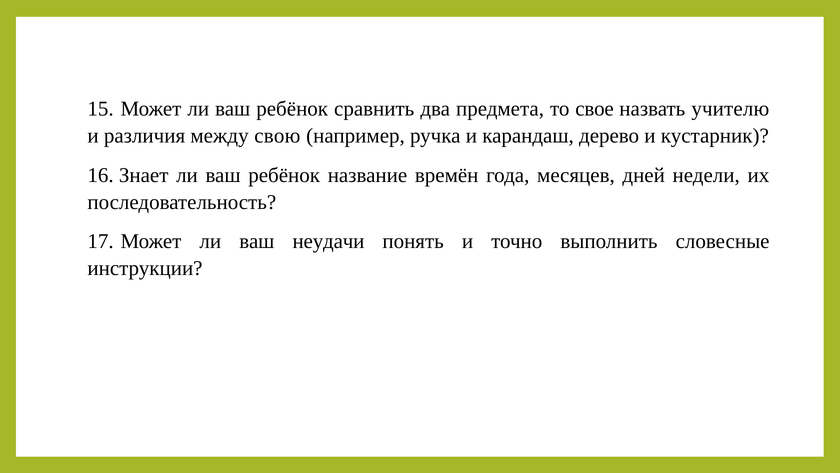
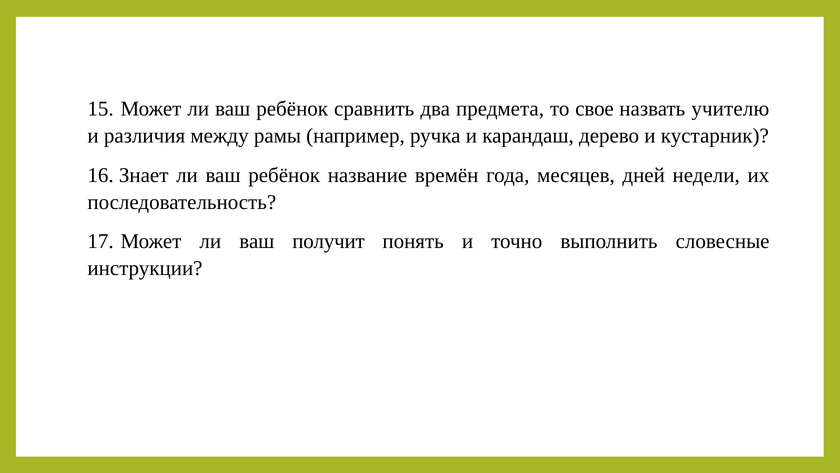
свою: свою -> рамы (277, 136)
неудачи: неудачи -> получит (329, 241)
